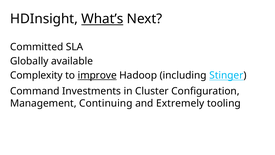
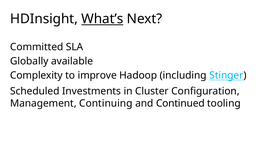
improve underline: present -> none (97, 75)
Command: Command -> Scheduled (35, 91)
Extremely: Extremely -> Continued (180, 103)
